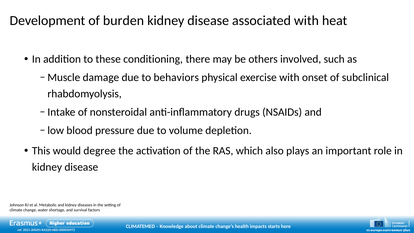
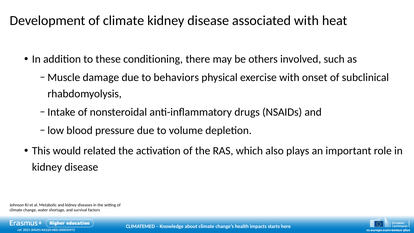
Development of burden: burden -> climate (124, 21)
degree: degree -> related (100, 151)
